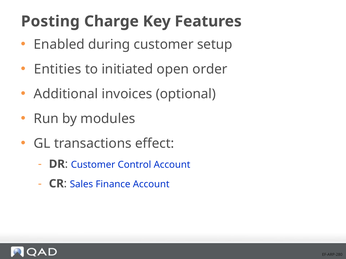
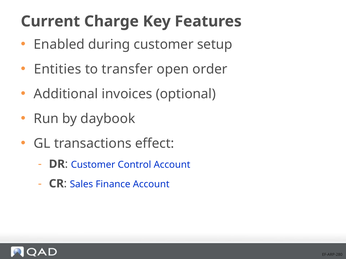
Posting: Posting -> Current (50, 21)
initiated: initiated -> transfer (127, 69)
modules: modules -> daybook (108, 119)
